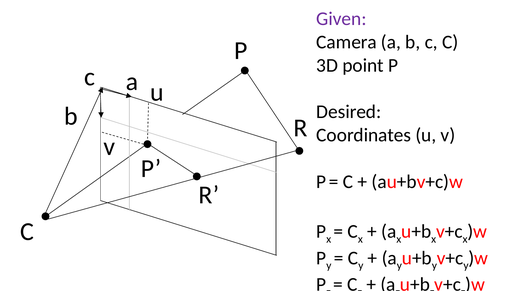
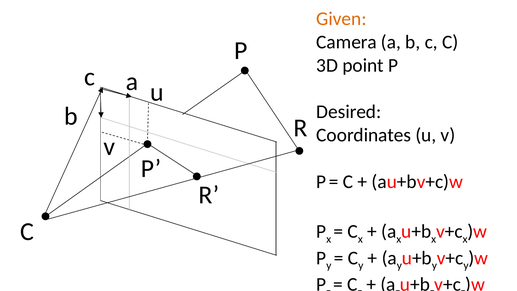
Given colour: purple -> orange (341, 19)
